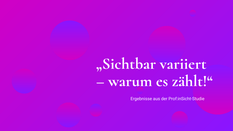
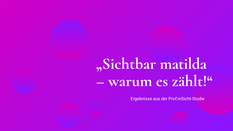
variiert: variiert -> matilda (183, 64)
